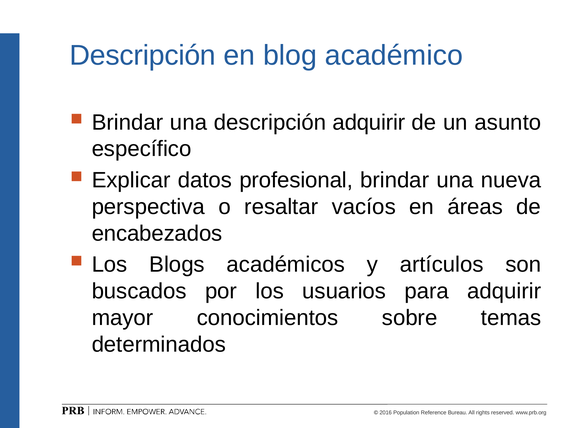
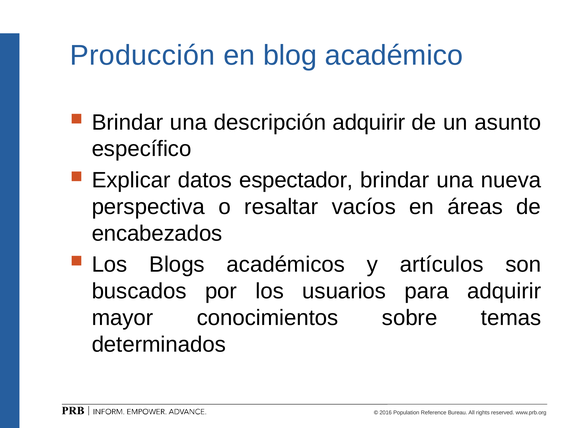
Descripción: Descripción -> Producción (142, 55)
profesional: profesional -> espectador (296, 180)
